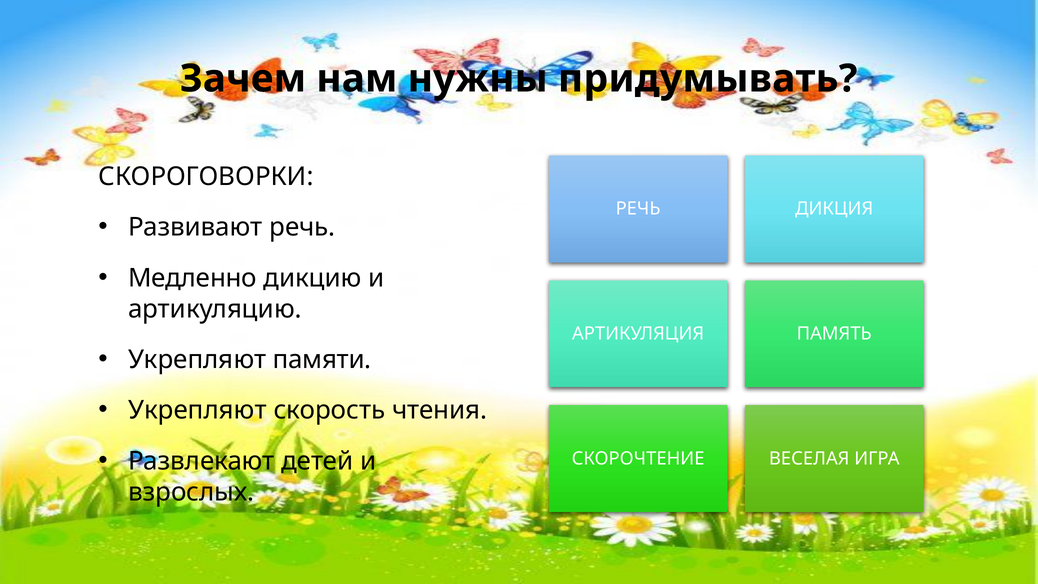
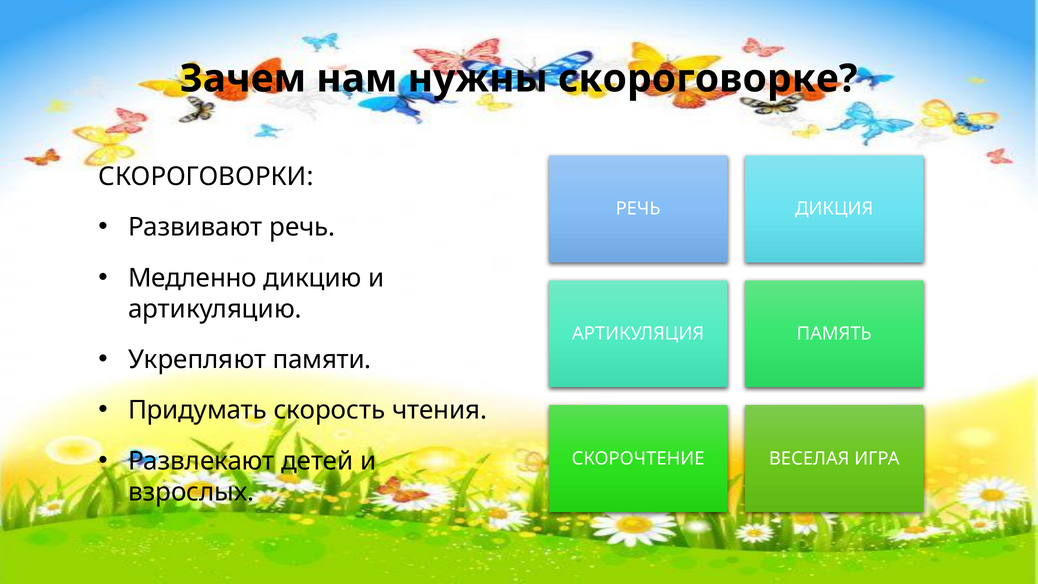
придумывать: придумывать -> скороговорке (708, 79)
Укрепляют: Укрепляют -> Придумать (198, 410)
